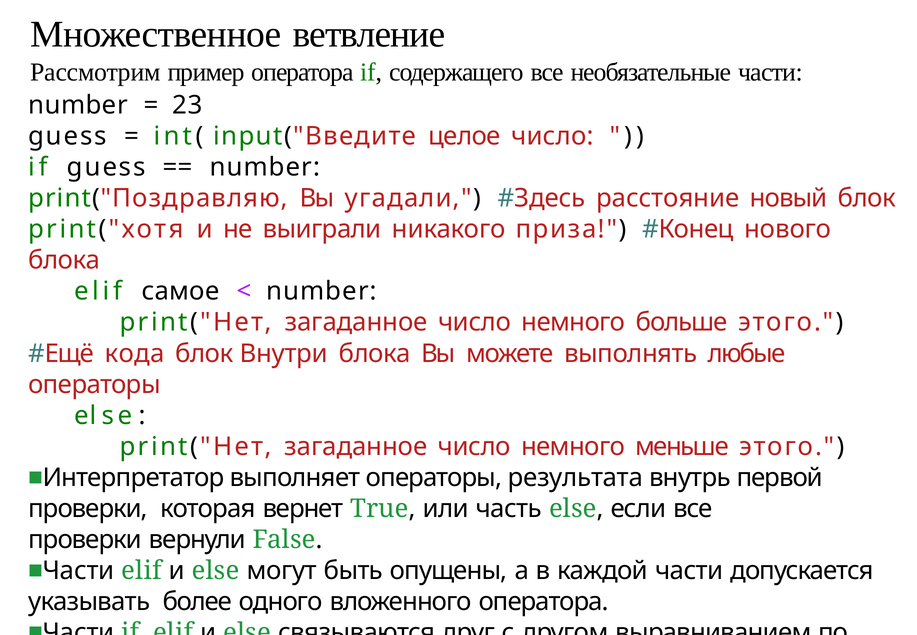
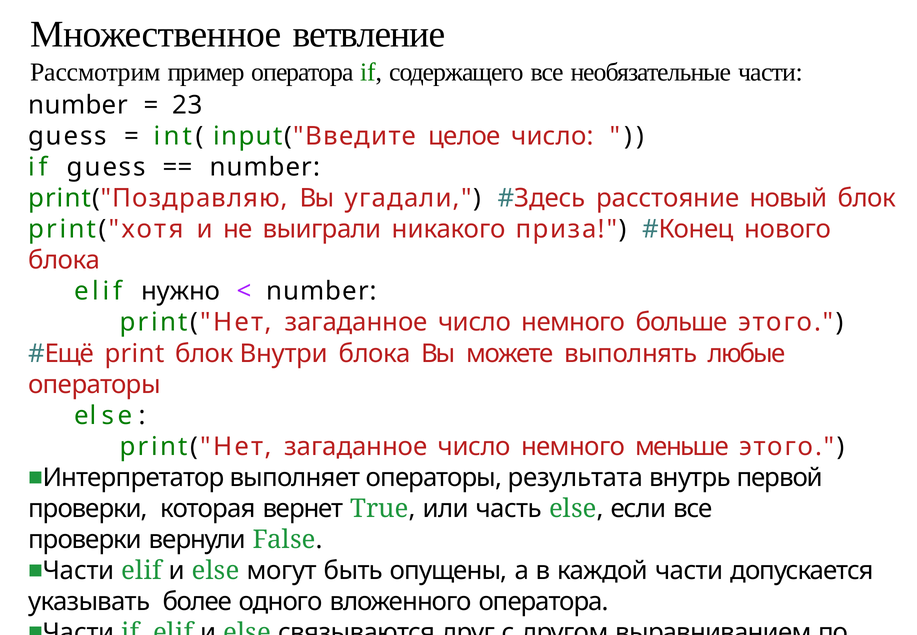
самое: самое -> нужно (181, 291)
кода: кода -> print (135, 353)
